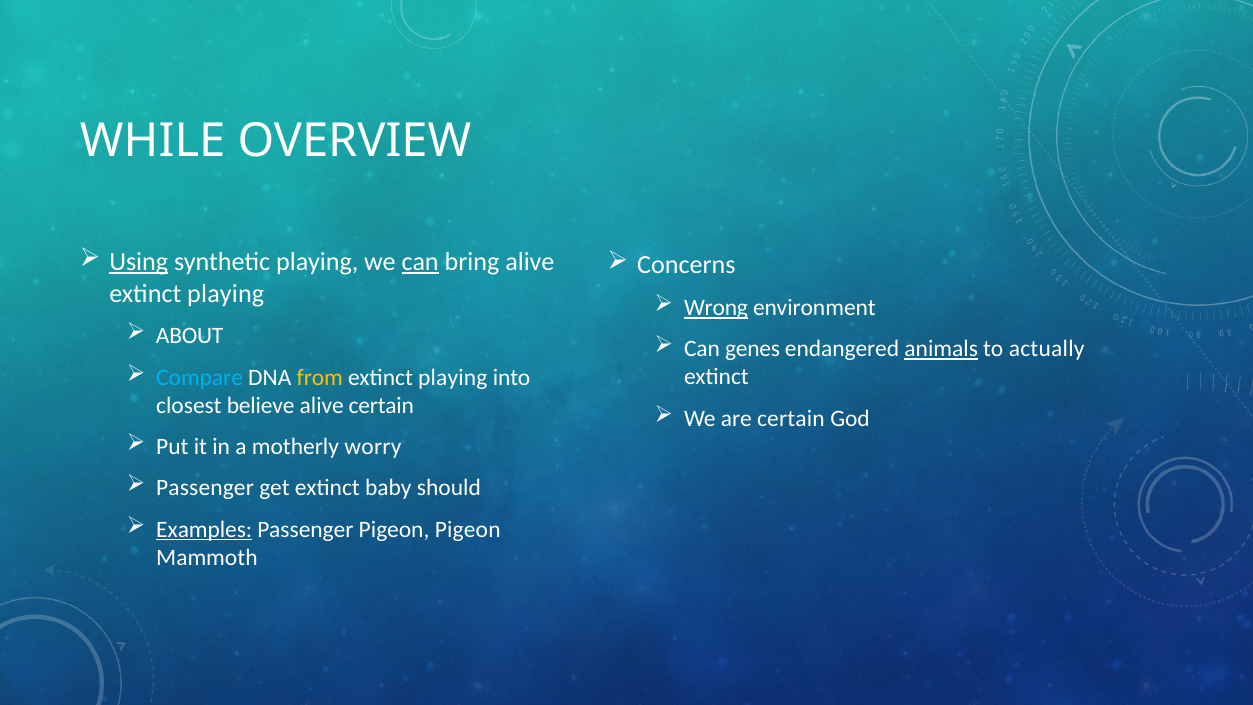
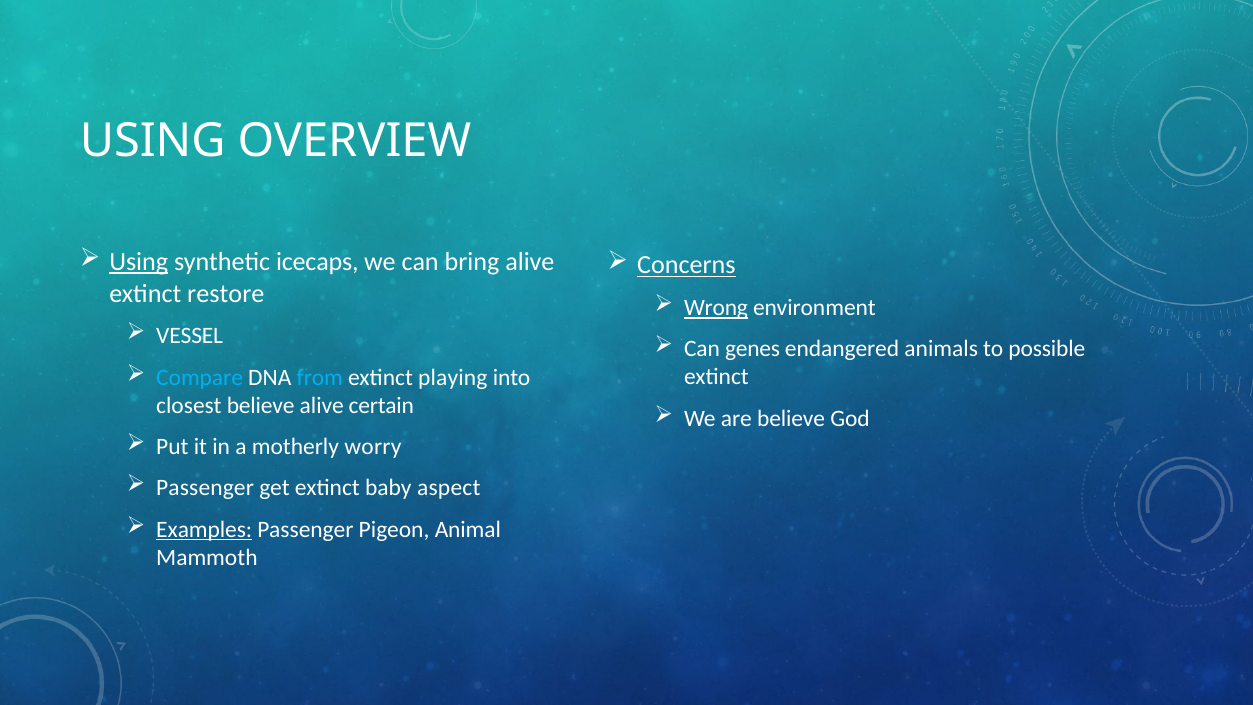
WHILE: WHILE -> USING (153, 141)
synthetic playing: playing -> icecaps (317, 262)
can underline: present -> none (420, 262)
Concerns underline: none -> present (686, 265)
playing: playing -> restore (226, 293)
ABOUT: ABOUT -> VESSEL (190, 336)
animals underline: present -> none (941, 349)
actually: actually -> possible (1047, 349)
from colour: yellow -> light blue (320, 377)
are certain: certain -> believe (791, 418)
should: should -> aspect (449, 488)
Pigeon Pigeon: Pigeon -> Animal (468, 529)
